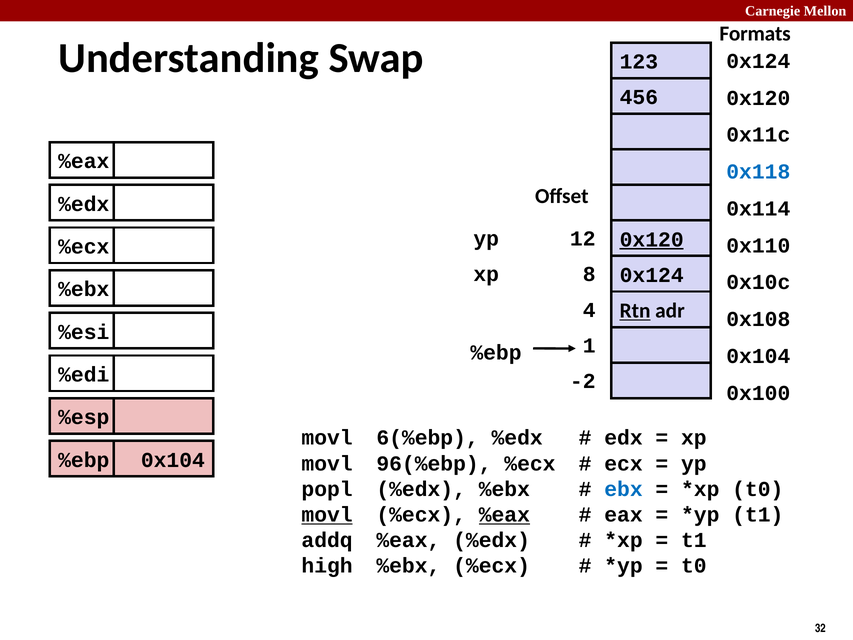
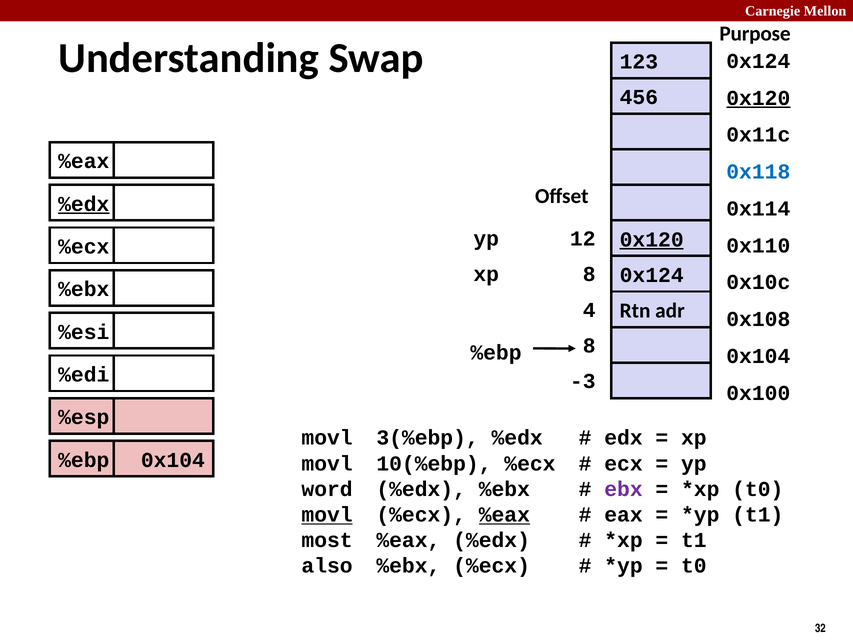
Formats: Formats -> Purpose (755, 34)
0x120 underline: none -> present (758, 98)
%edx underline: none -> present (84, 204)
Rtn underline: present -> none (635, 311)
%ebp 1: 1 -> 8 (589, 345)
-2: -2 -> -3 (583, 381)
6(%ebp: 6(%ebp -> 3(%ebp (428, 438)
96(%ebp: 96(%ebp -> 10(%ebp (434, 463)
popl: popl -> word (327, 489)
ebx colour: blue -> purple (623, 489)
addq: addq -> most (327, 540)
high: high -> also (327, 566)
